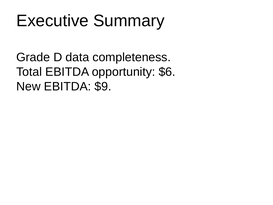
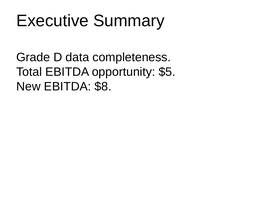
$6: $6 -> $5 (167, 72)
$9: $9 -> $8 (103, 86)
